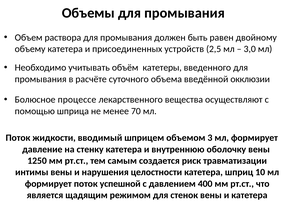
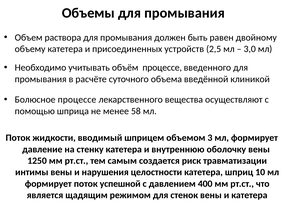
объём катетеры: катетеры -> процессе (162, 68)
окклюзии: окклюзии -> клиникой (250, 79)
70: 70 -> 58 (136, 111)
